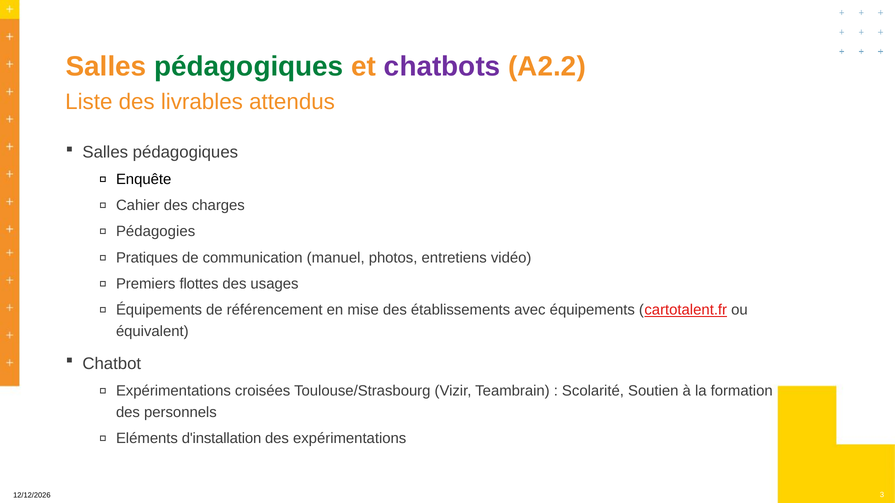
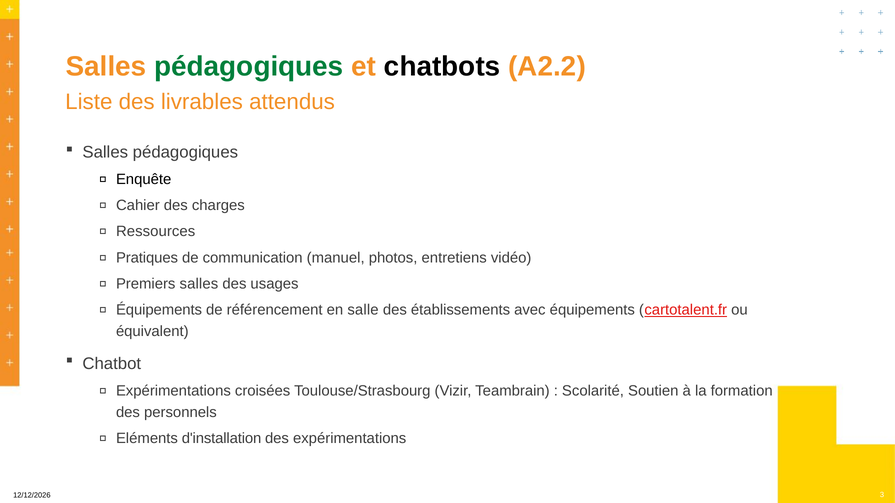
chatbots colour: purple -> black (442, 66)
Pédagogies: Pédagogies -> Ressources (156, 232)
Premiers flottes: flottes -> salles (199, 284)
mise: mise -> salle (363, 310)
